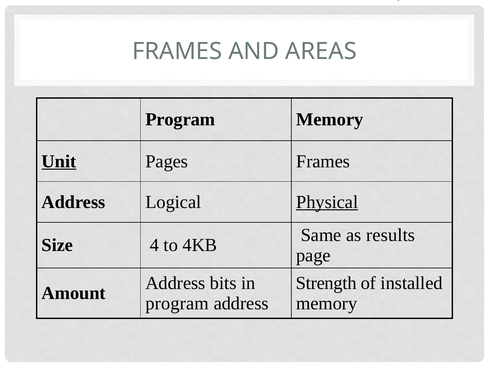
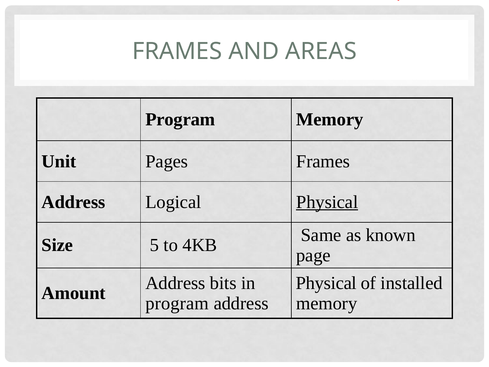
Unit underline: present -> none (59, 161)
results: results -> known (391, 235)
4: 4 -> 5 (155, 245)
Strength: Strength -> Physical (326, 283)
